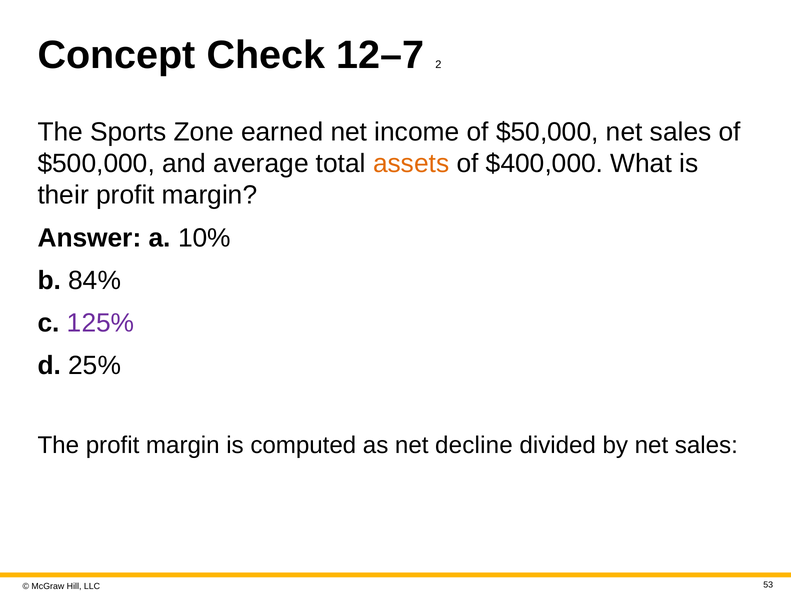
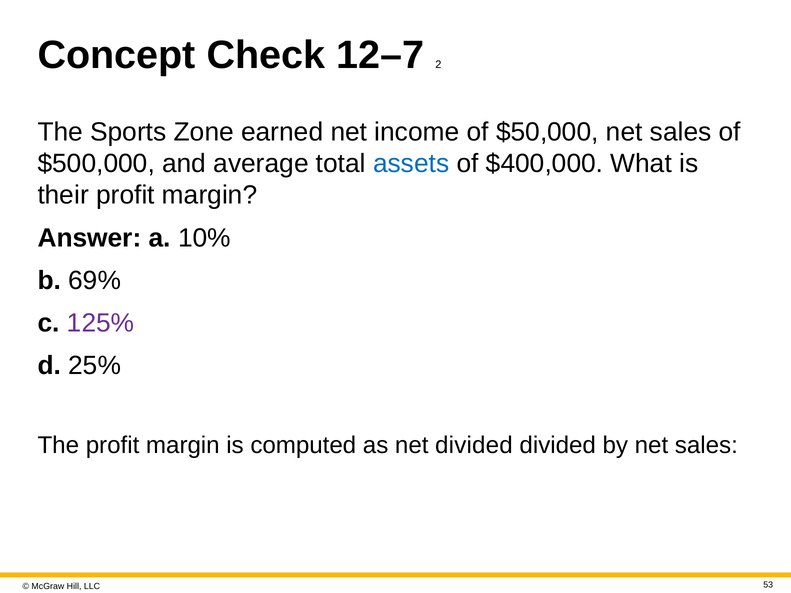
assets colour: orange -> blue (411, 164)
84%: 84% -> 69% (95, 281)
net decline: decline -> divided (474, 445)
